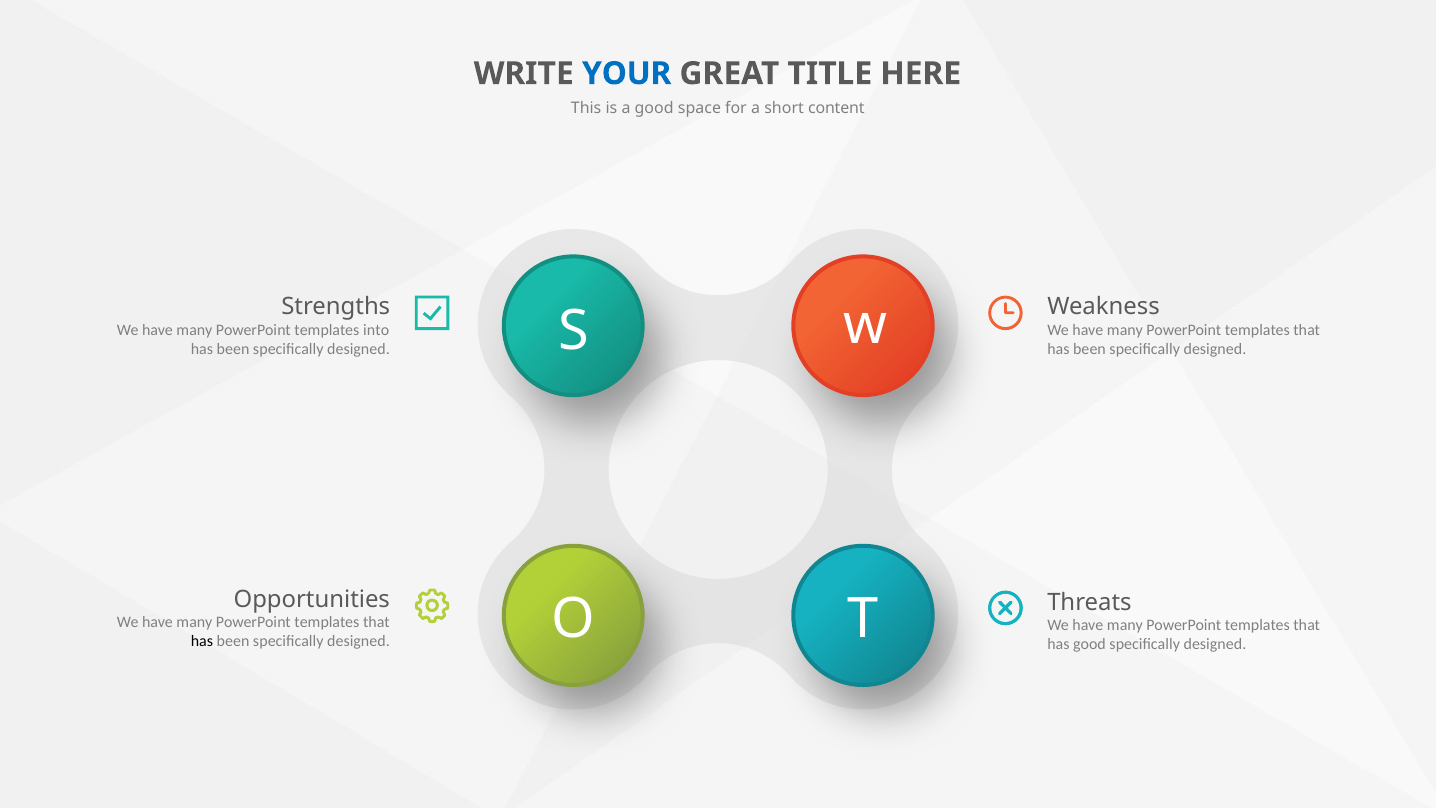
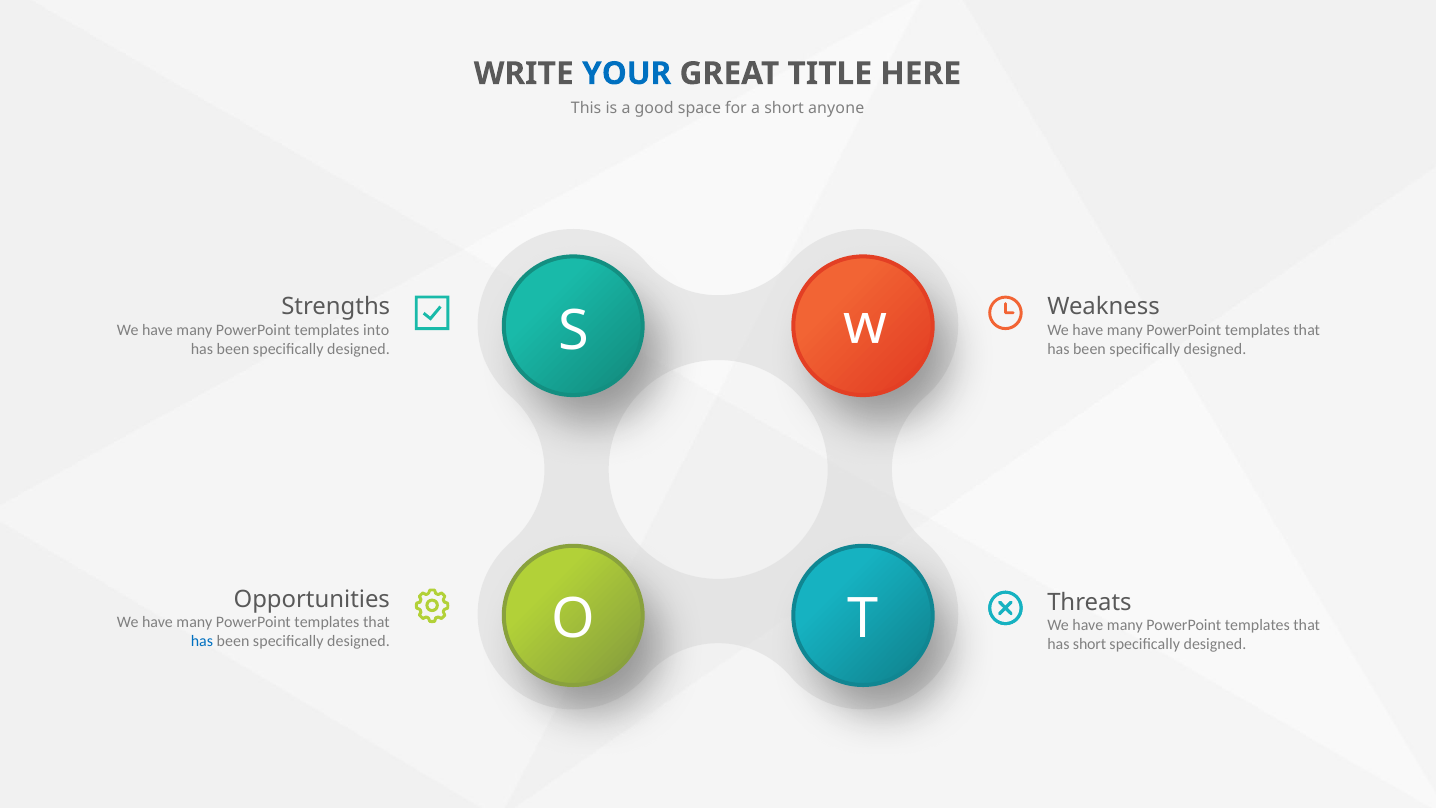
content: content -> anyone (836, 108)
has colour: black -> blue (202, 641)
has good: good -> short (1090, 644)
